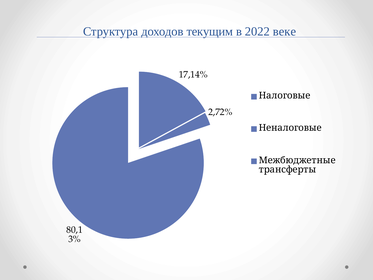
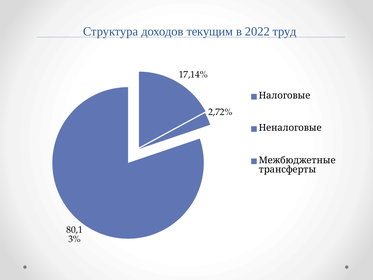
веке: веке -> труд (285, 32)
